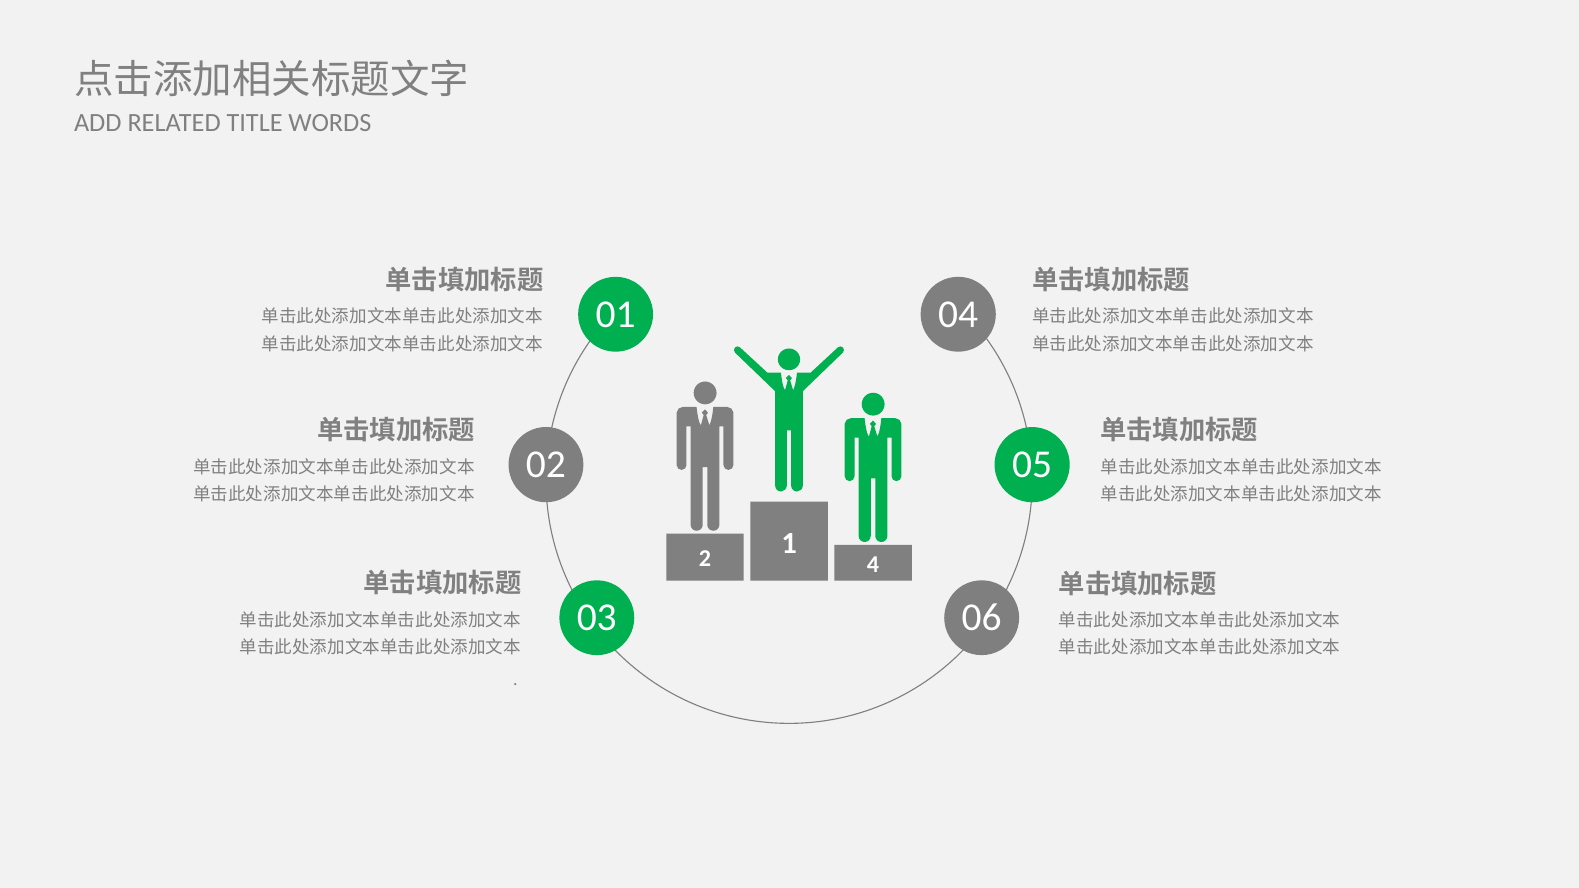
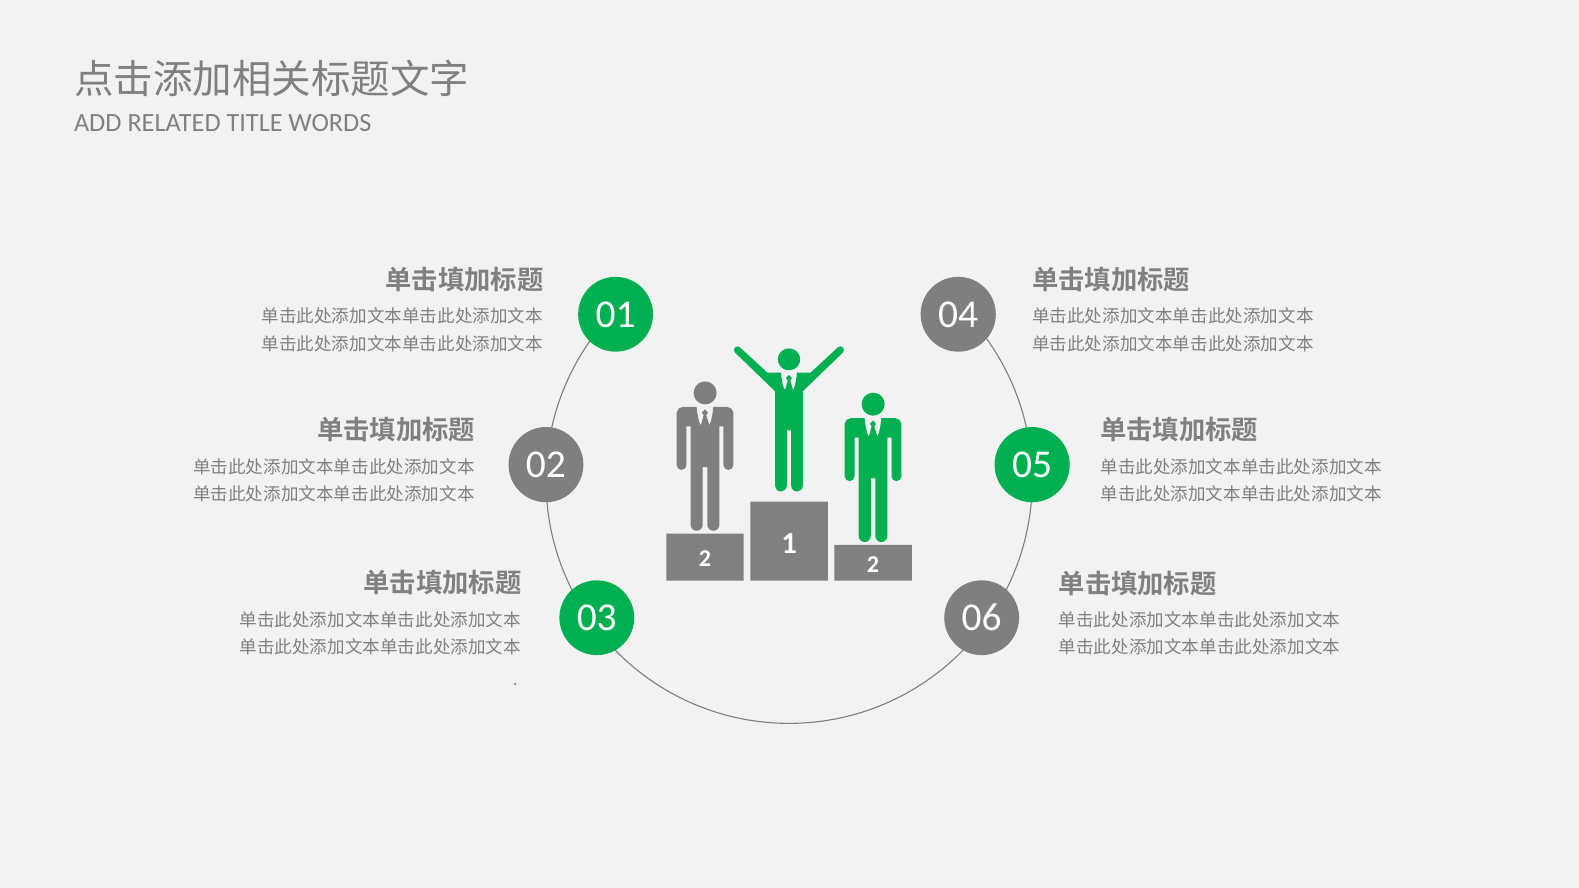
2 4: 4 -> 2 (873, 565)
